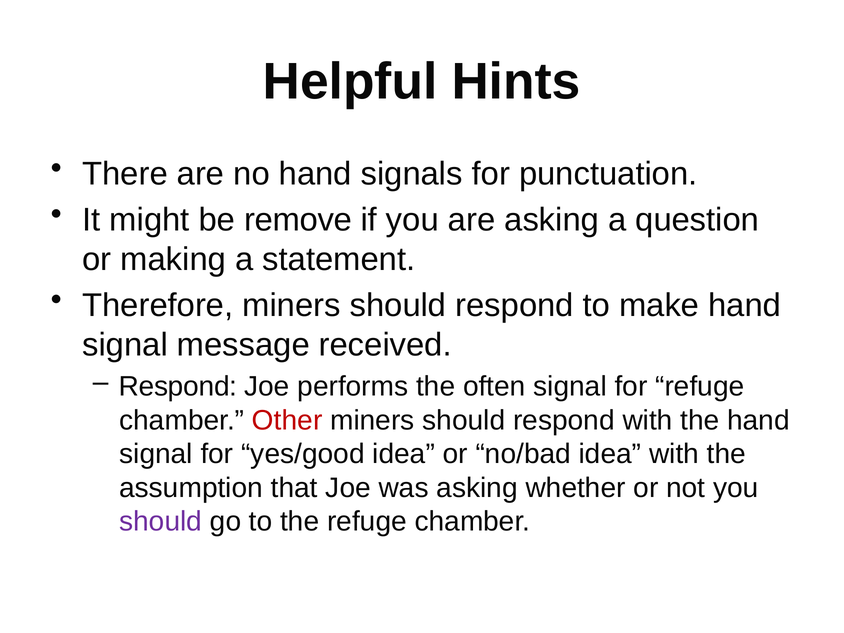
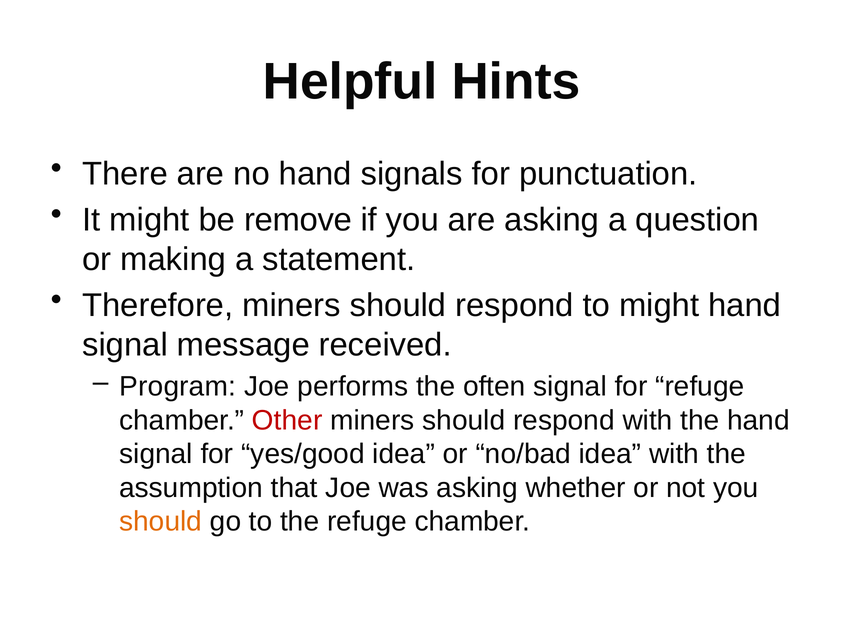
to make: make -> might (659, 305)
Respond: Respond -> Program (178, 387)
should colour: purple -> orange (161, 522)
